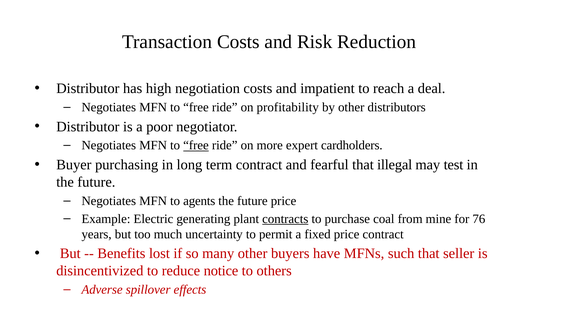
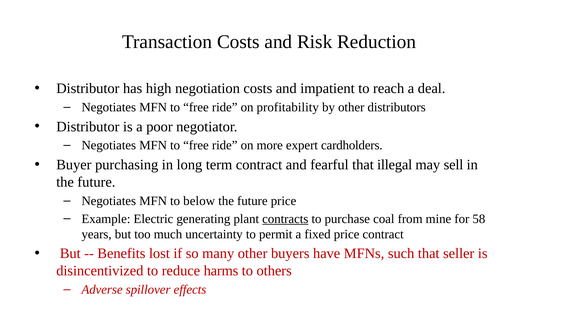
free underline: present -> none (196, 145)
test: test -> sell (454, 165)
agents: agents -> below (199, 201)
76: 76 -> 58 (479, 219)
notice: notice -> harms (221, 271)
